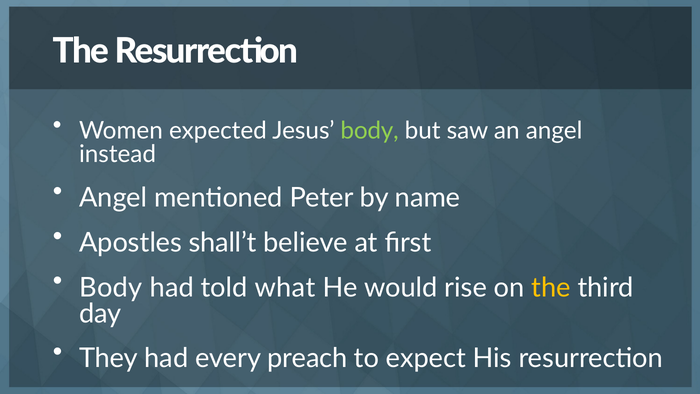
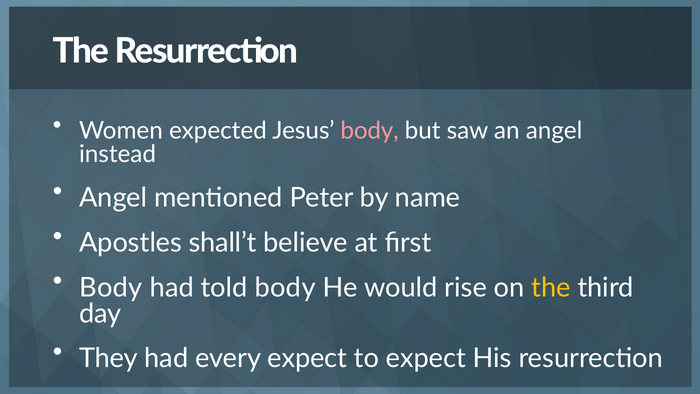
body colour: light green -> pink (370, 131)
told what: what -> body (285, 287)
every preach: preach -> expect (307, 358)
